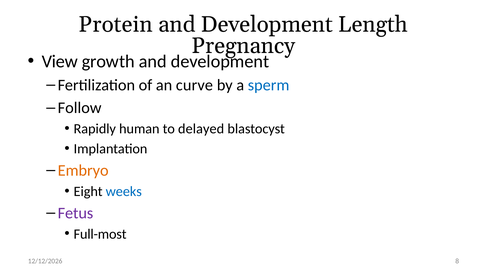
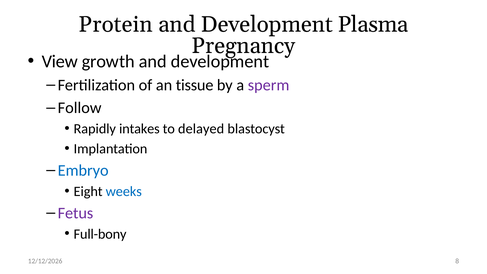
Length: Length -> Plasma (373, 24)
curve: curve -> tissue (195, 85)
sperm colour: blue -> purple (269, 85)
human: human -> intakes (139, 129)
Embryo colour: orange -> blue (83, 170)
Full-most: Full-most -> Full-bony (100, 234)
